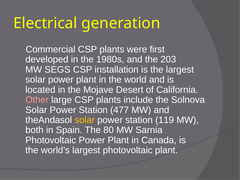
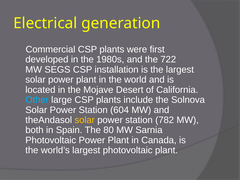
203: 203 -> 722 (168, 60)
Other colour: pink -> light blue (37, 100)
477: 477 -> 604 (120, 110)
119: 119 -> 782 (165, 120)
